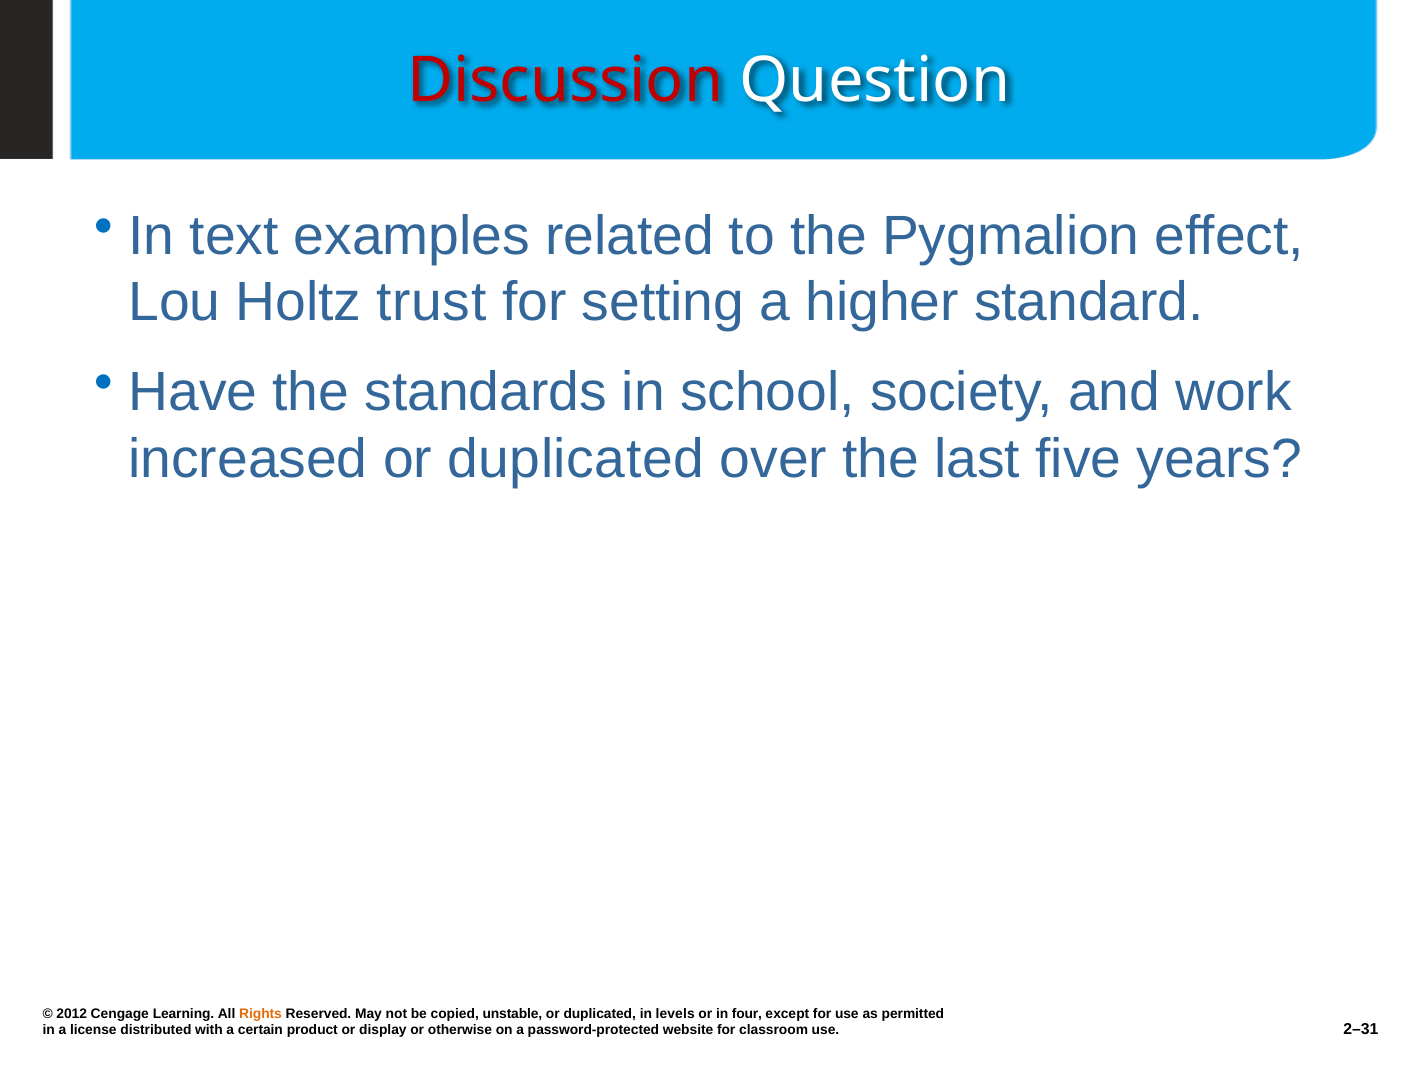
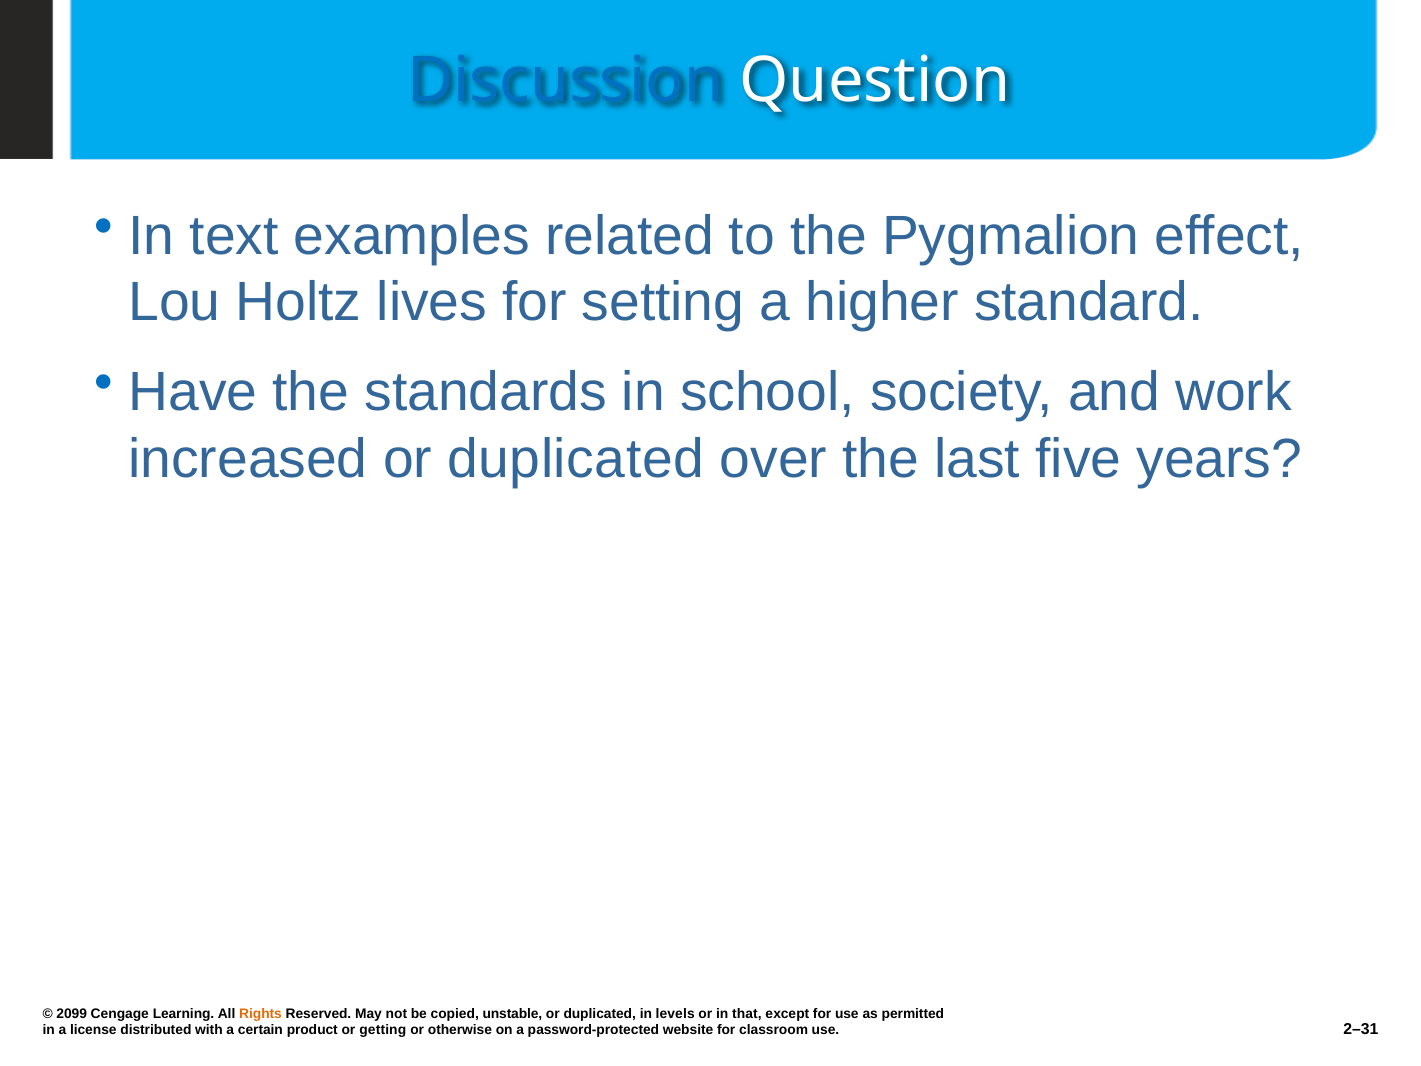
Discussion colour: red -> blue (565, 80)
trust: trust -> lives (432, 302)
2012: 2012 -> 2099 (72, 1014)
four: four -> that (747, 1014)
display: display -> getting (383, 1030)
